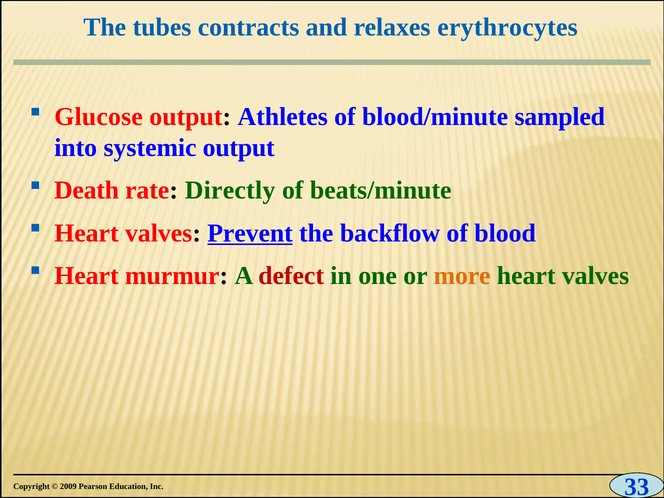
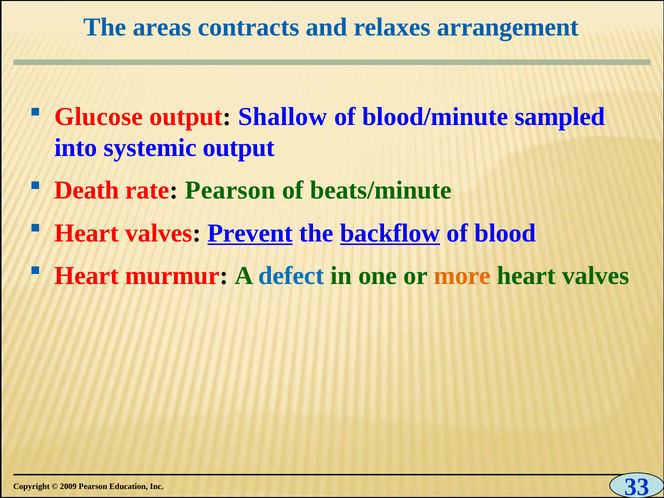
tubes: tubes -> areas (162, 27)
erythrocytes: erythrocytes -> arrangement (508, 27)
Athletes: Athletes -> Shallow (283, 117)
rate Directly: Directly -> Pearson (230, 190)
backflow underline: none -> present (390, 233)
defect colour: red -> blue (291, 276)
